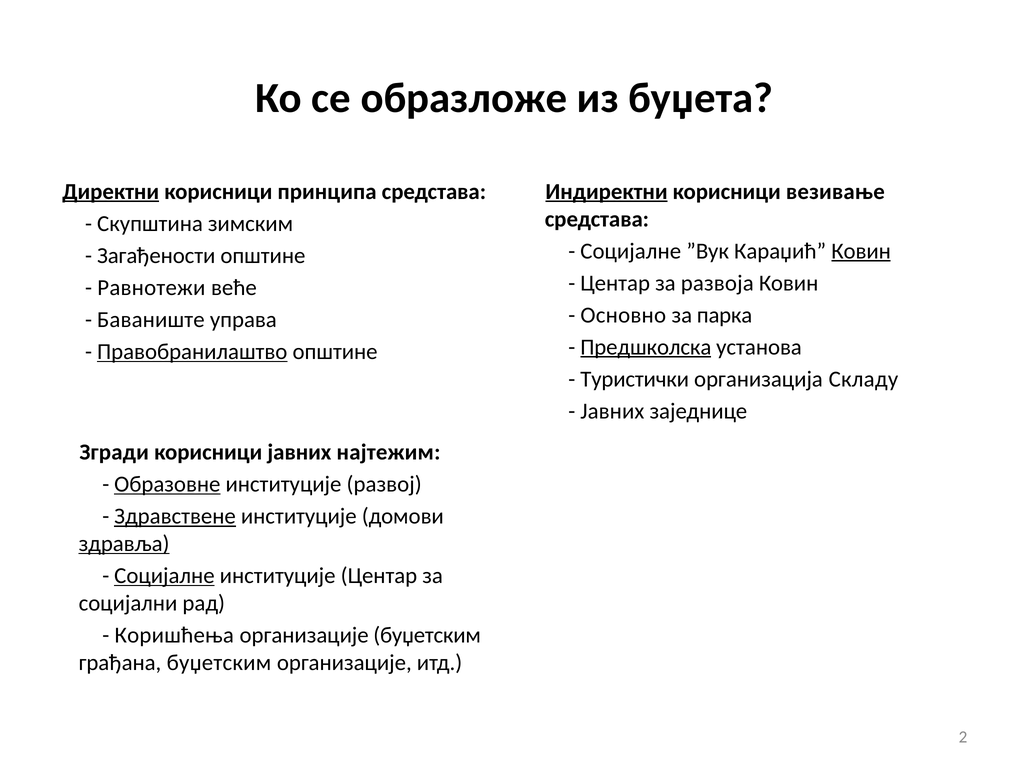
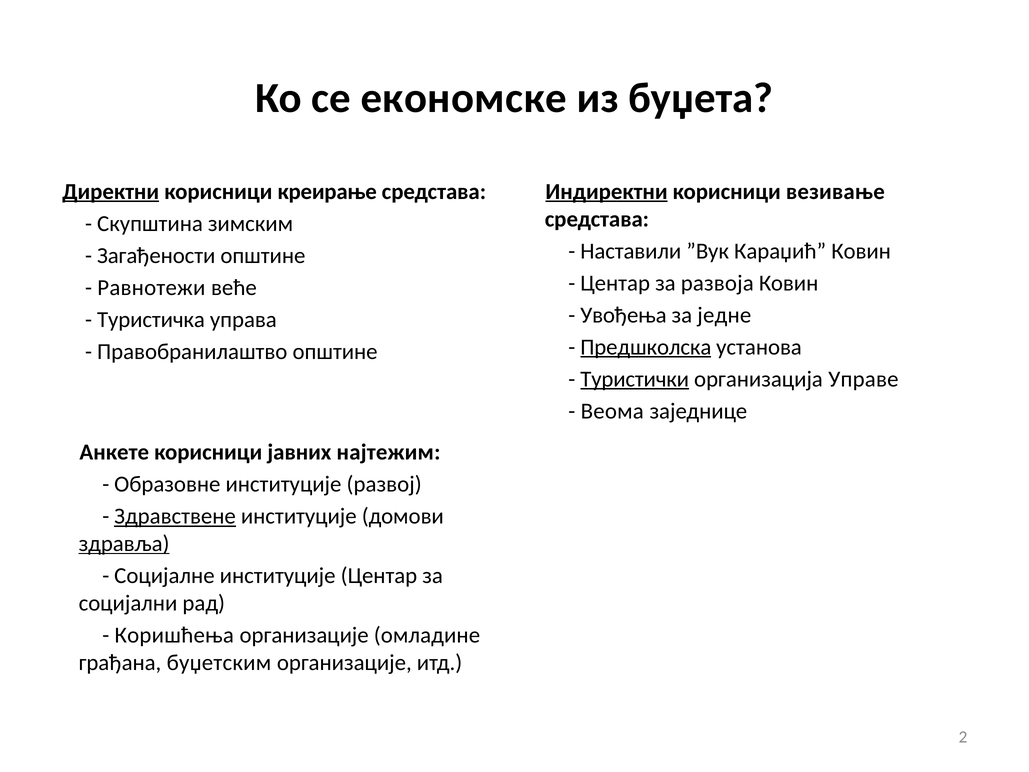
образложе: образложе -> економске (464, 98)
принципа: принципа -> креирање (327, 192)
Социјалне: Социјалне -> Наставили (631, 251)
Ковин underline: present -> none (861, 251)
Основно: Основно -> Увођења (623, 315)
парка: парка -> једне (724, 315)
Баваниште: Баваниште -> Туристичка (151, 320)
Правобранилаштво underline: present -> none (192, 352)
Туристички underline: none -> present (635, 379)
Складу: Складу -> Управе (863, 379)
Јавних: Јавних -> Веома (612, 411)
Згради: Згради -> Анкете (114, 452)
Образовне underline: present -> none (167, 484)
Социјалне underline: present -> none (164, 576)
организације буџетским: буџетским -> омладине (427, 635)
